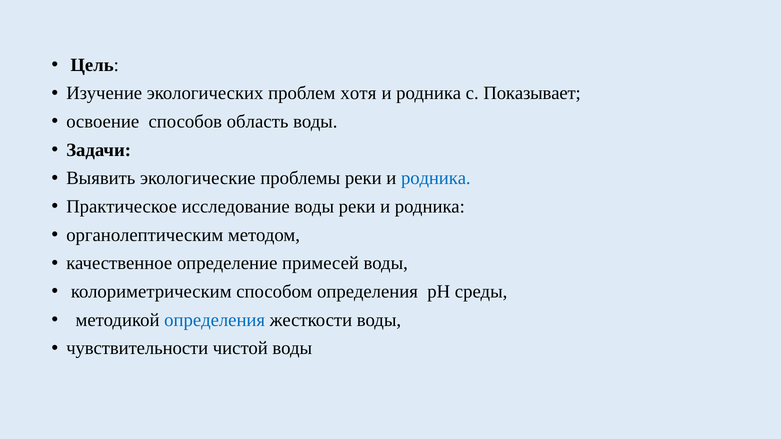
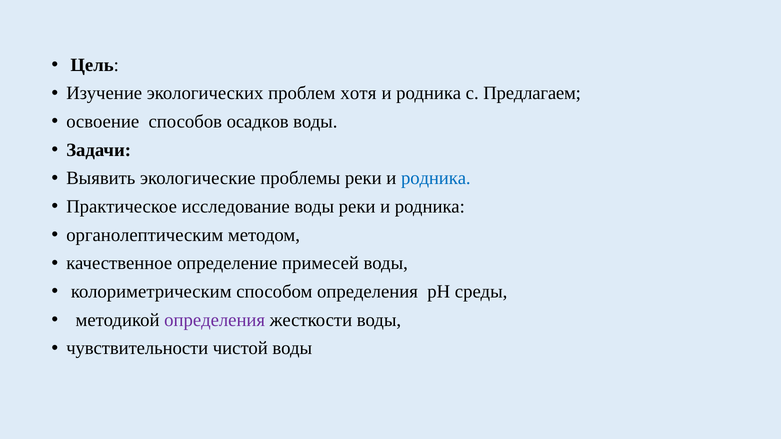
Показывает: Показывает -> Предлагаем (532, 93)
область: область -> осадков (258, 122)
определения colour: blue -> purple (215, 320)
